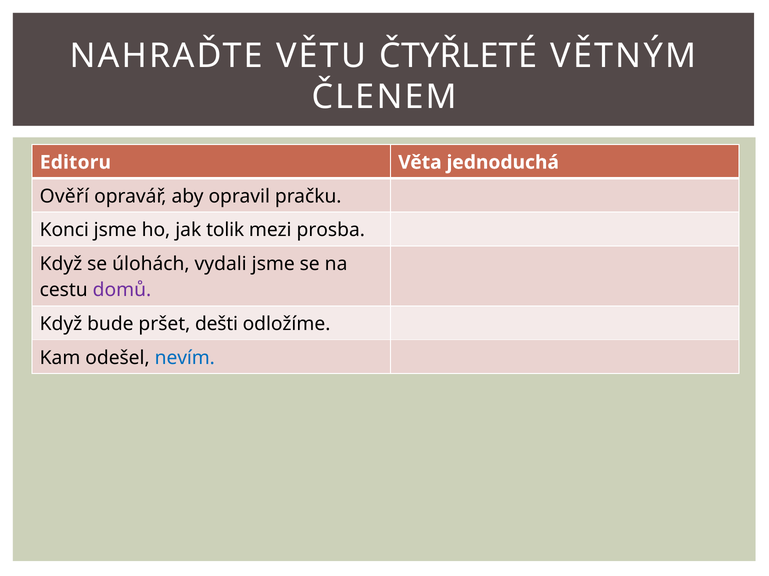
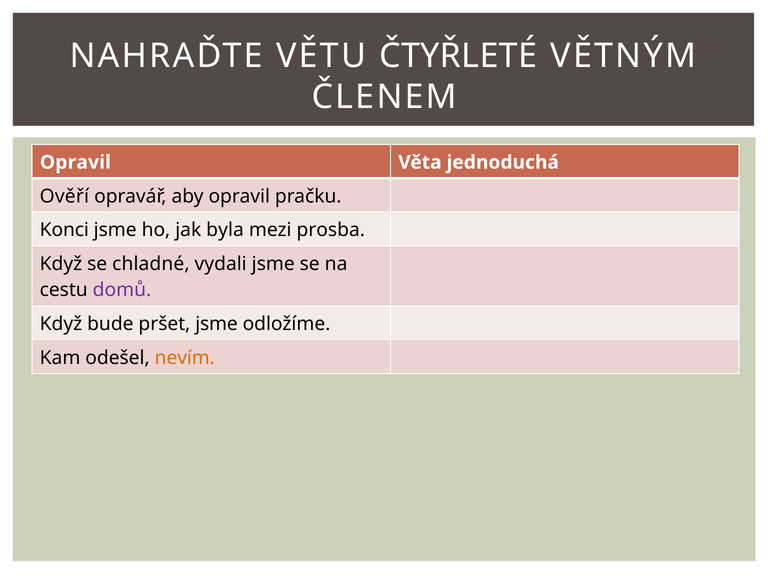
Editoru: Editoru -> Opravil (75, 163)
tolik: tolik -> byla (225, 230)
úlohách: úlohách -> chladné (151, 264)
pršet dešti: dešti -> jsme (217, 324)
nevím colour: blue -> orange (185, 358)
